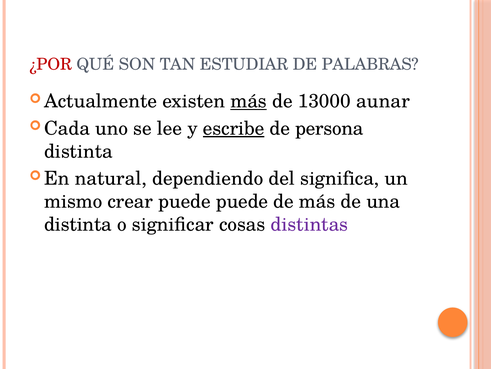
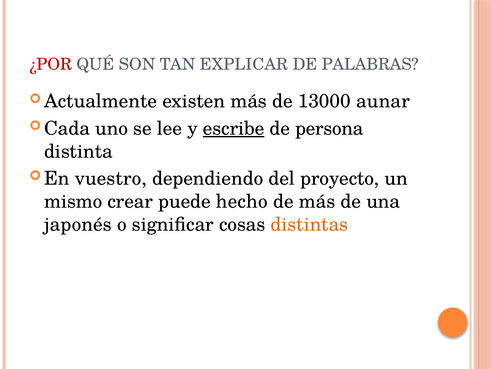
ESTUDIAR: ESTUDIAR -> EXPLICAR (244, 64)
más underline: present -> none (249, 101)
natural: natural -> vuestro (111, 178)
significa: significa -> proyecto (340, 178)
puede puede: puede -> hecho (242, 201)
distinta: distinta -> japonés (78, 224)
distintas colour: purple -> orange (309, 224)
